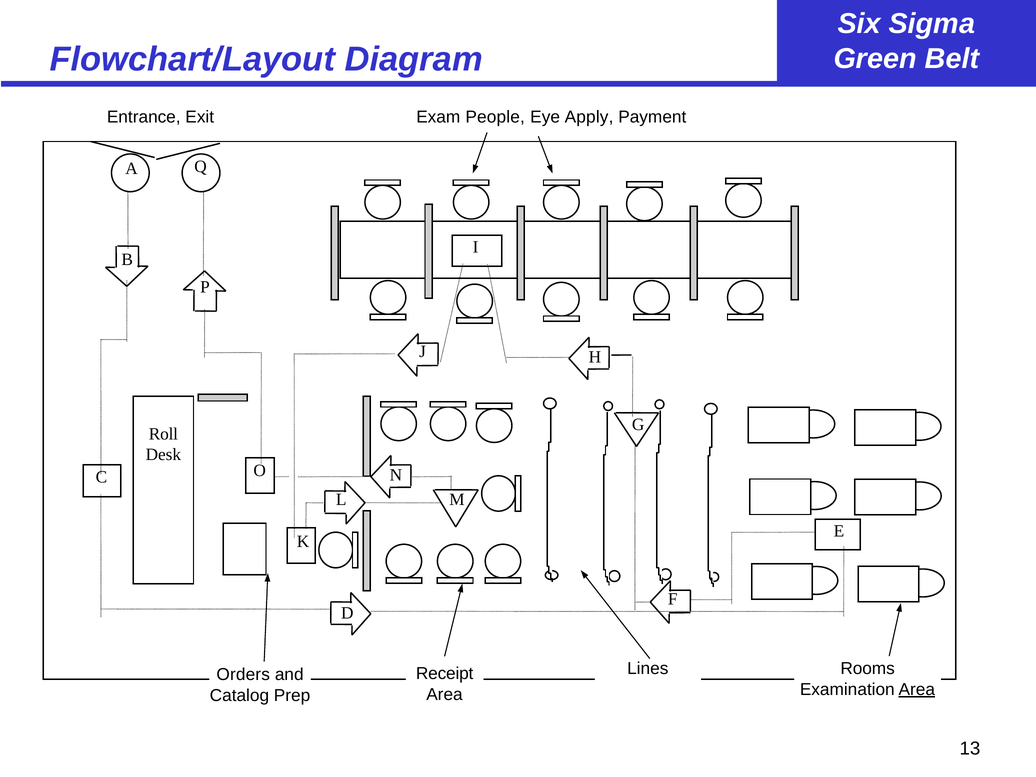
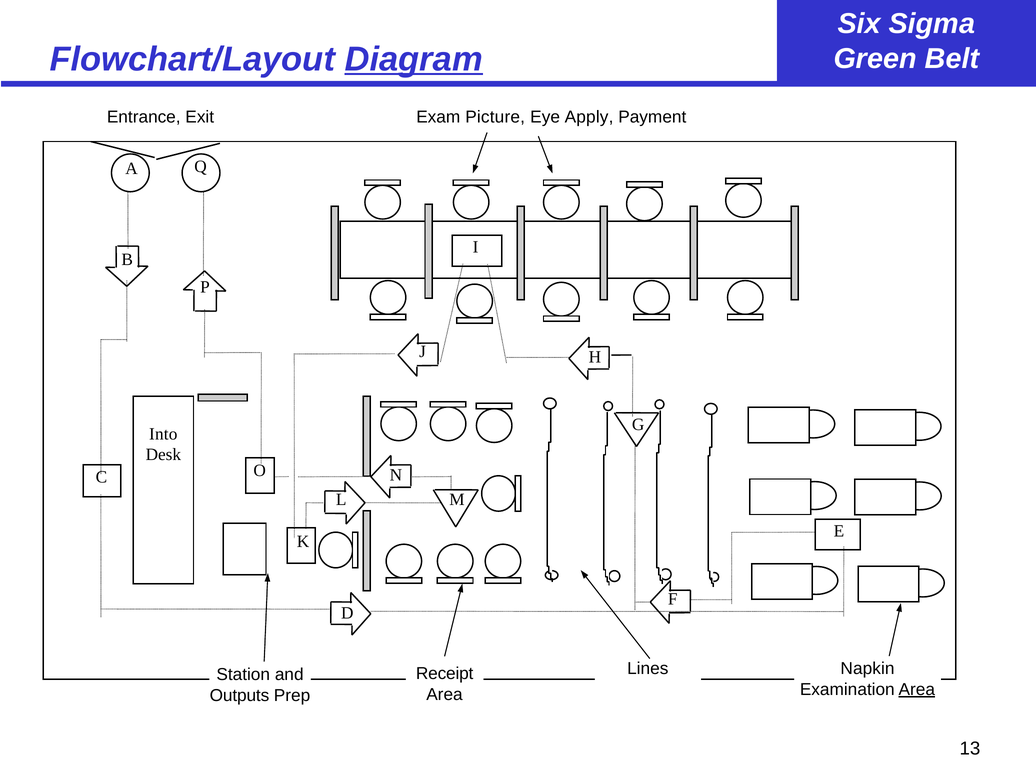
Diagram underline: none -> present (414, 59)
People: People -> Picture (495, 117)
Roll: Roll -> Into (163, 434)
Rooms: Rooms -> Napkin (868, 669)
Orders: Orders -> Station (243, 675)
Catalog: Catalog -> Outputs (239, 695)
